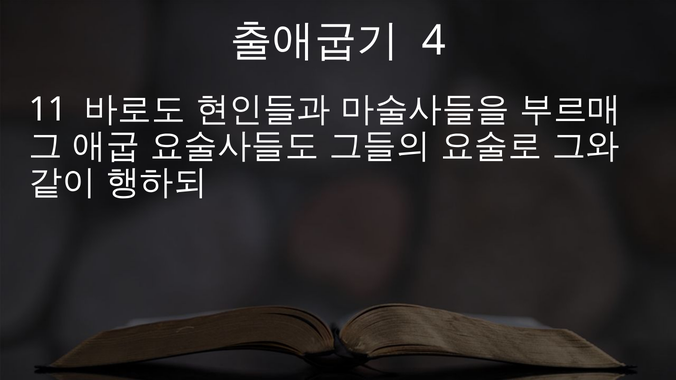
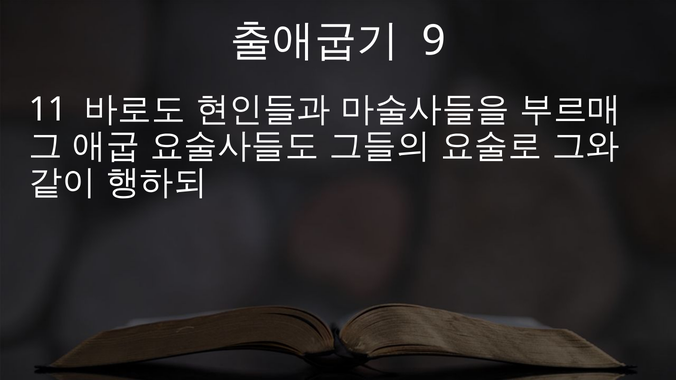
4: 4 -> 9 (434, 41)
